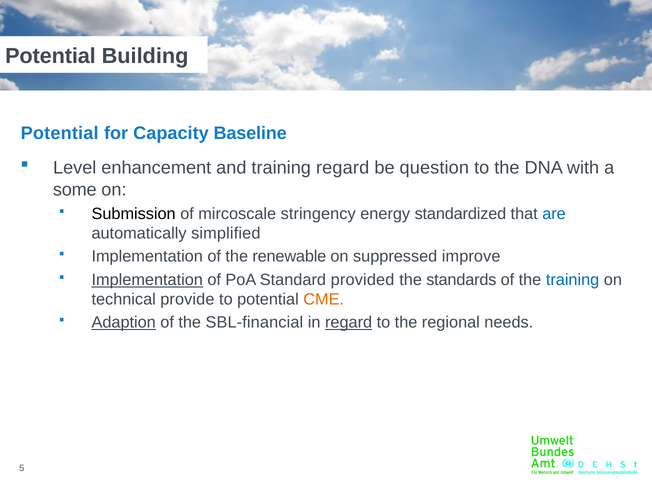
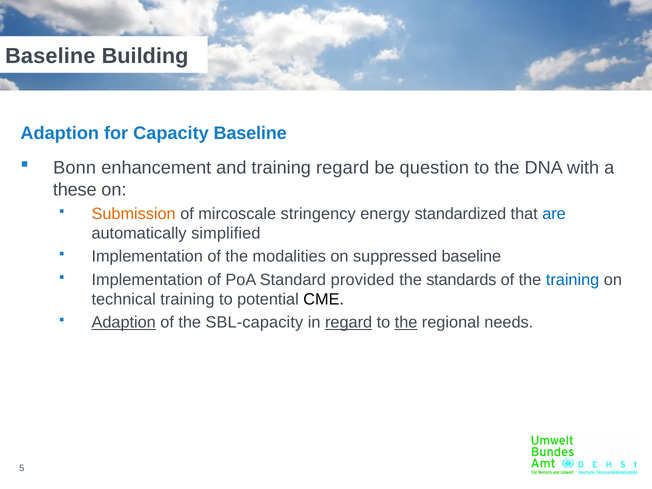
Potential: Potential -> Baseline (50, 56)
Potential: Potential -> Adaption (60, 133)
Level: Level -> Bonn (75, 168)
some: some -> these (75, 190)
Submission colour: black -> orange (134, 214)
renewable: renewable -> modalities (289, 257)
suppressed improve: improve -> baseline (471, 257)
Implementation underline: present -> none (147, 280)
technical provide: provide -> training (187, 299)
CME colour: orange -> black (324, 299)
SBL-financial: SBL-financial -> SBL-capacity (254, 323)
the underline: none -> present (406, 323)
